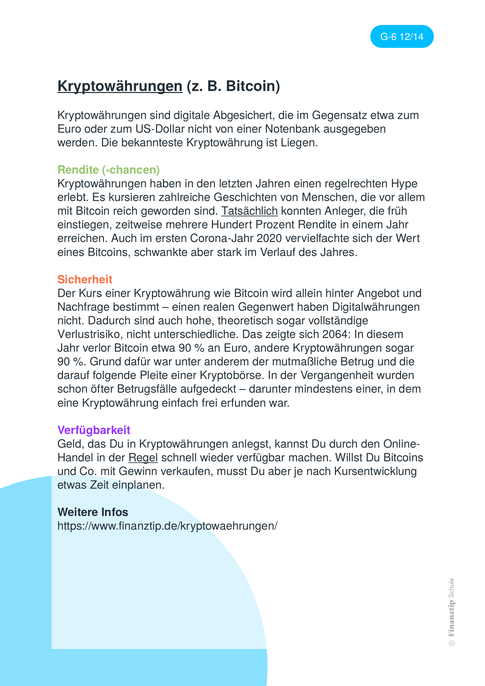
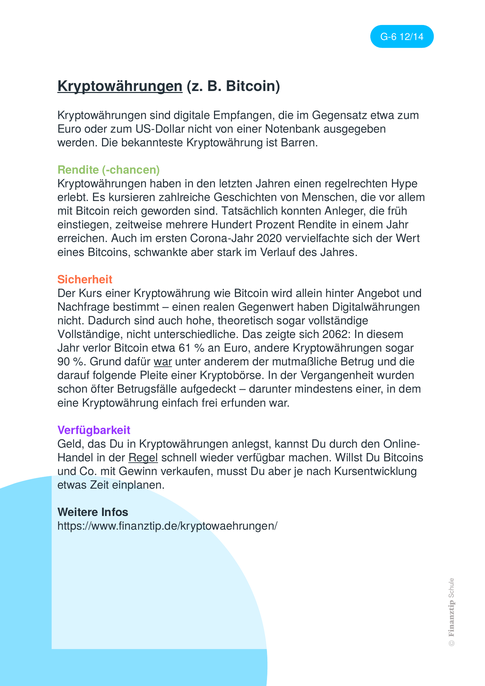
Abgesichert: Abgesichert -> Empfangen (244, 115)
Liegen: Liegen -> Barren (299, 143)
Tatsächlich underline: present -> none (250, 211)
Verlustrisiko: Verlustrisiko -> Vollständige (90, 334)
2064: 2064 -> 2062 (337, 334)
etwa 90: 90 -> 61 (185, 348)
war underline: none -> present (163, 362)
